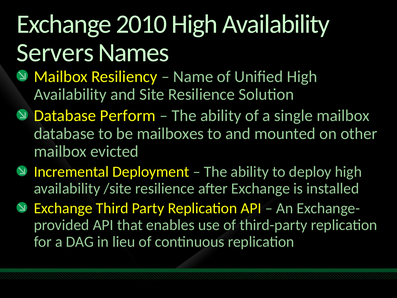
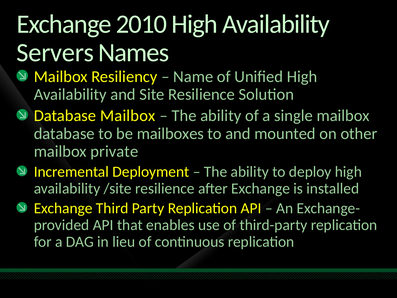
Database Perform: Perform -> Mailbox (128, 116)
evicted: evicted -> private (114, 151)
